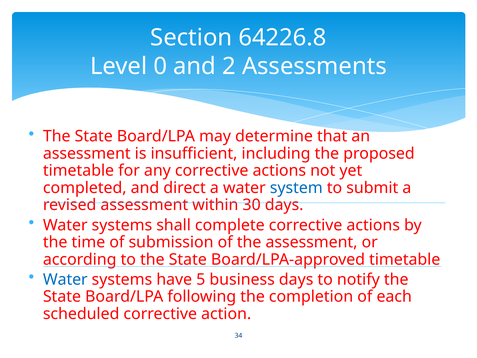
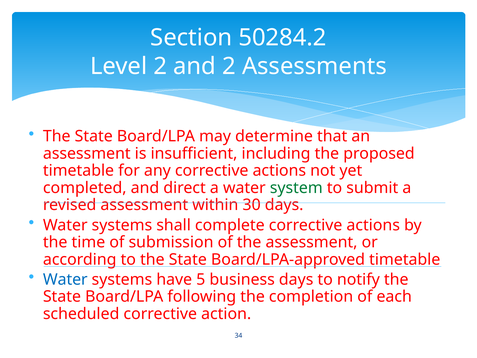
64226.8: 64226.8 -> 50284.2 (282, 38)
Level 0: 0 -> 2 (160, 66)
system colour: blue -> green (296, 188)
